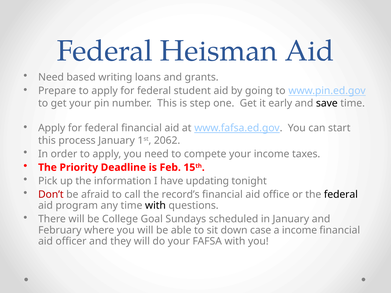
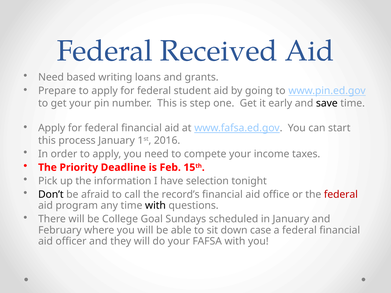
Heisman: Heisman -> Received (219, 51)
2062: 2062 -> 2016 (167, 141)
updating: updating -> selection (207, 181)
Don’t colour: red -> black (51, 195)
federal colour: black -> red (341, 195)
a income: income -> federal (299, 230)
